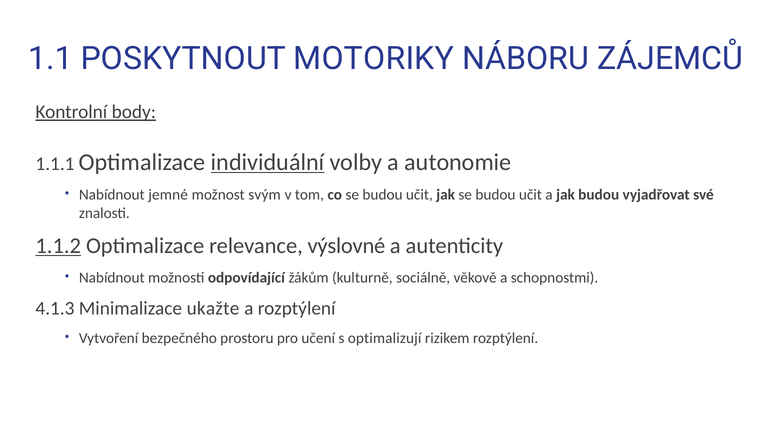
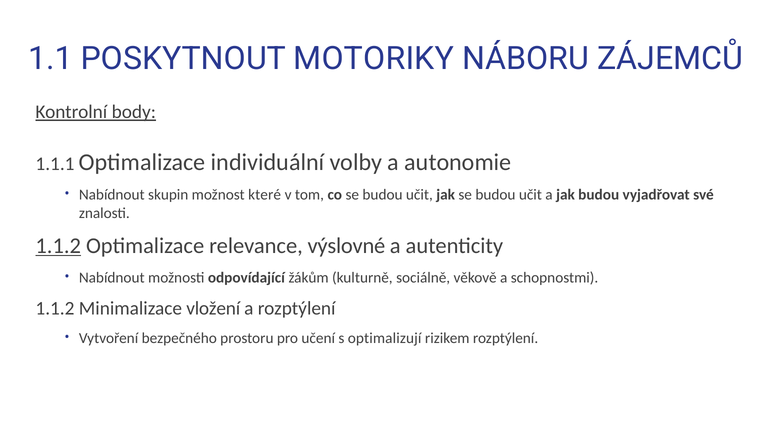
individuální underline: present -> none (268, 162)
jemné: jemné -> skupin (168, 195)
svým: svým -> které (265, 195)
4.1.3: 4.1.3 -> 1.1.2 (55, 308)
ukažte: ukažte -> vložení (213, 308)
